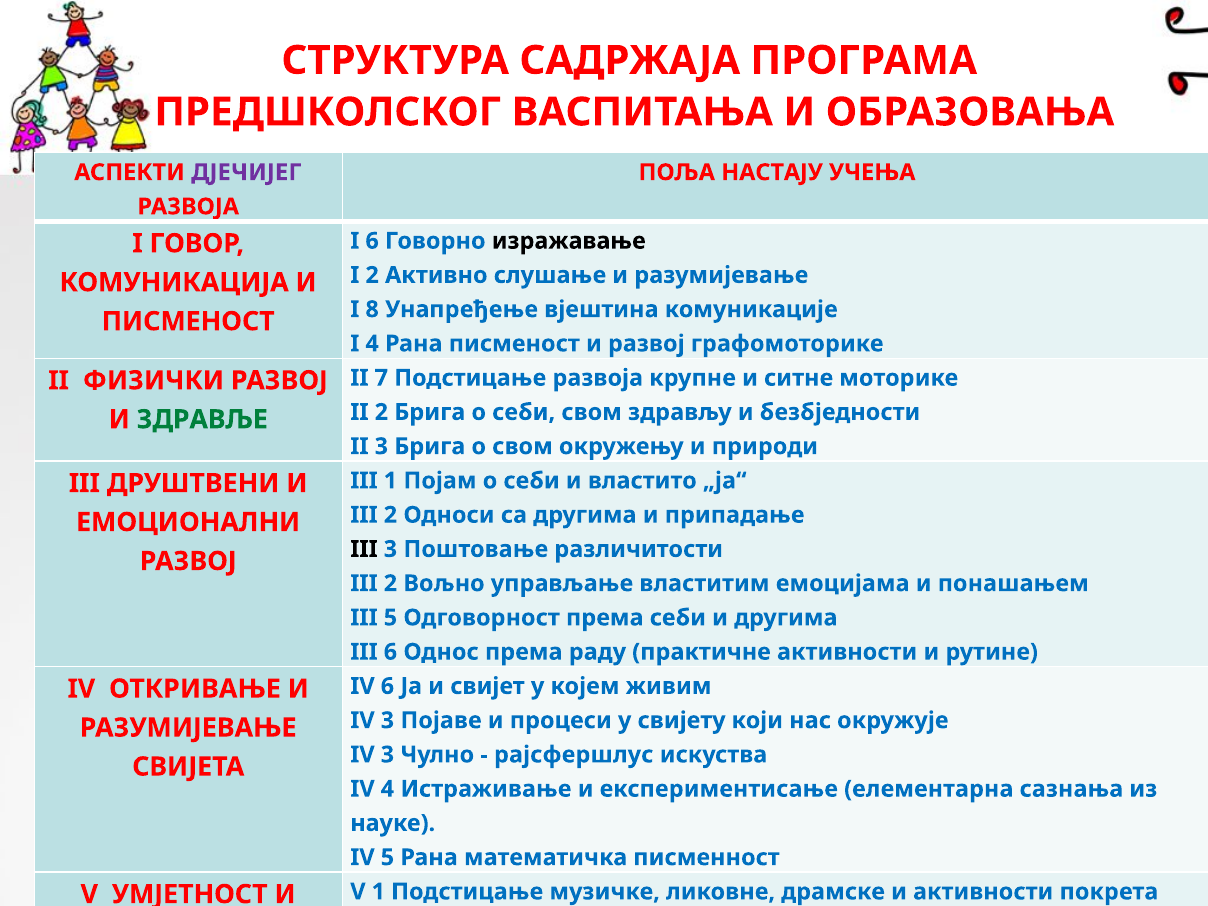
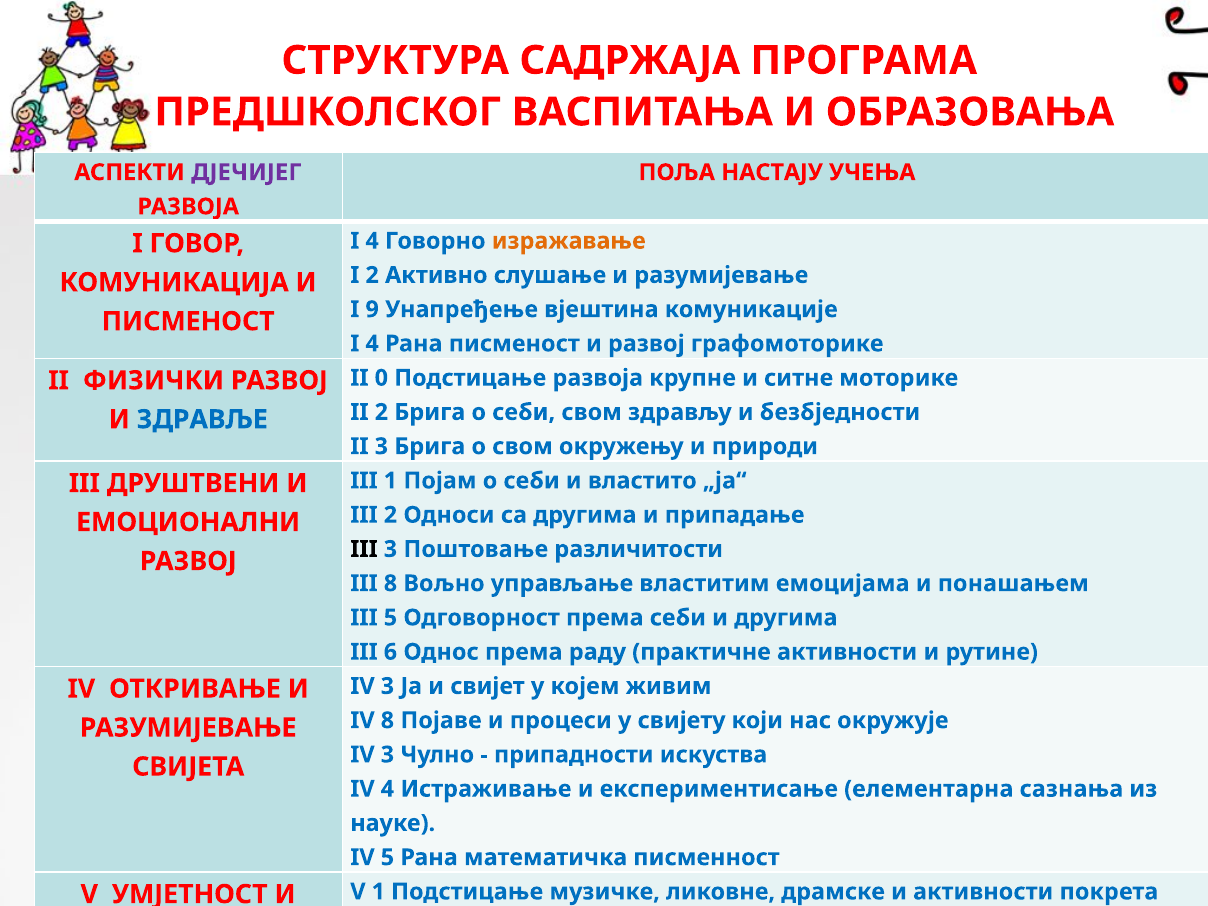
6: 6 -> 4 (372, 241)
изражавање colour: black -> orange (569, 241)
8: 8 -> 9 (372, 309)
7: 7 -> 0 (381, 378)
ЗДРАВЉЕ colour: green -> blue (202, 420)
2: 2 -> 8 (390, 583)
6: 6 -> 3 (387, 686)
3: 3 -> 8 (387, 720)
рајсфершлус: рајсфершлус -> припадности (574, 755)
